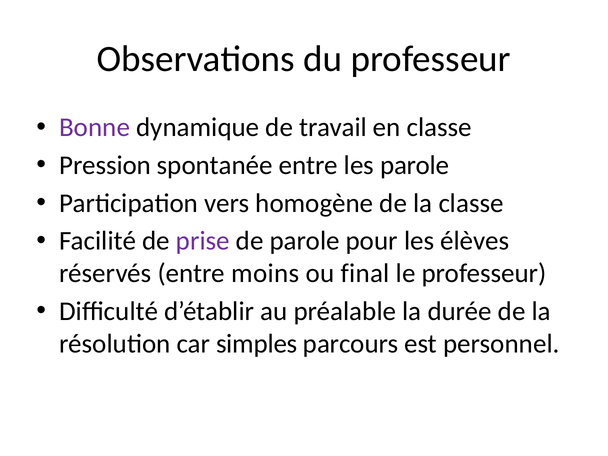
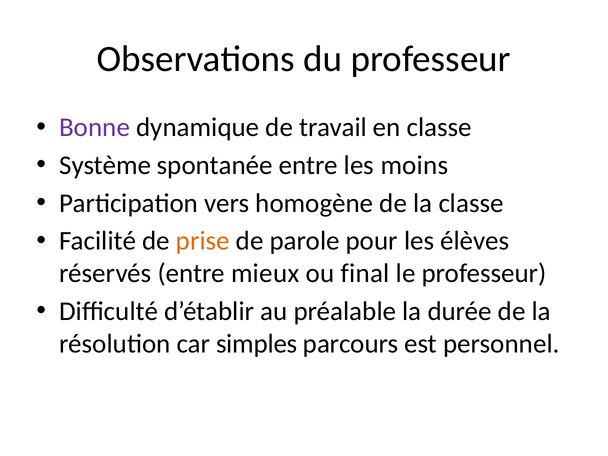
Pression: Pression -> Système (105, 165)
les parole: parole -> moins (415, 165)
prise colour: purple -> orange (203, 241)
moins: moins -> mieux (265, 274)
